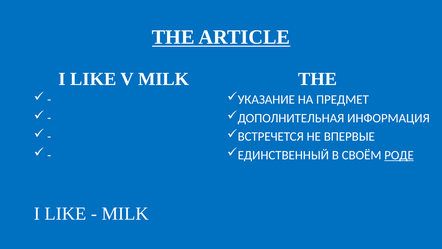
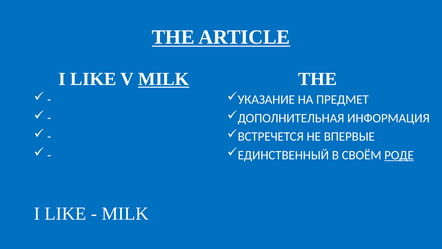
MILK underline: none -> present (164, 79)
